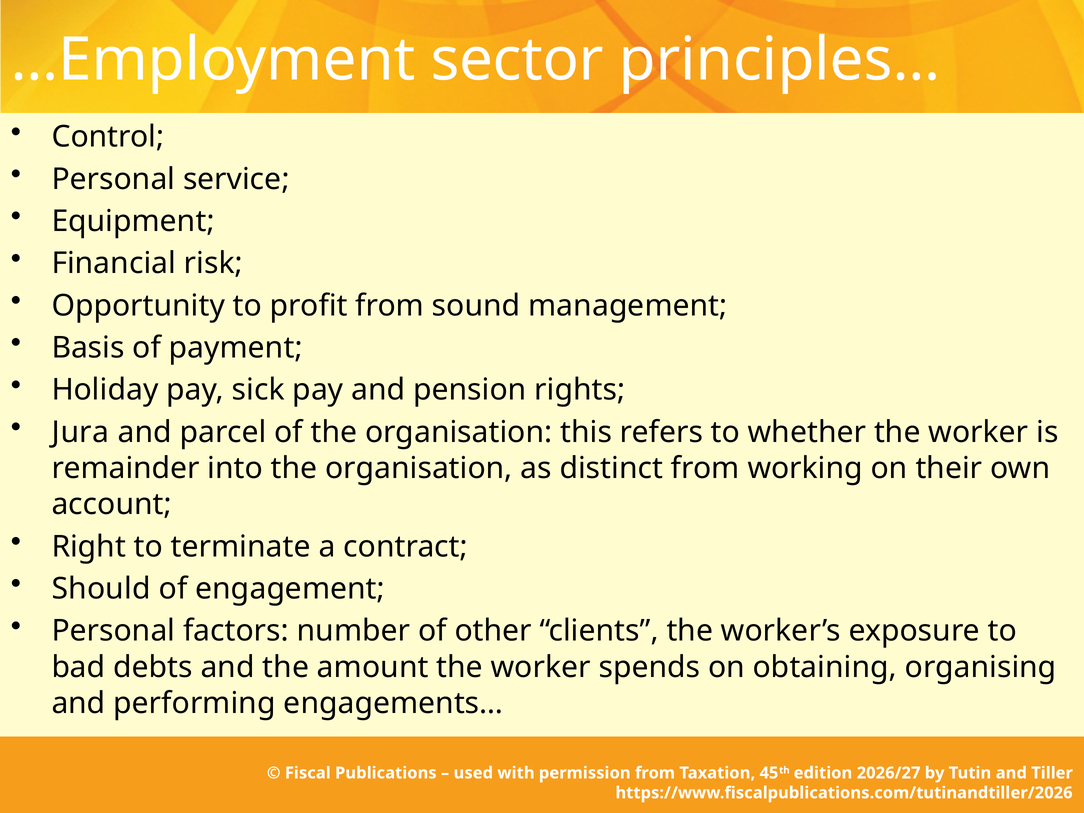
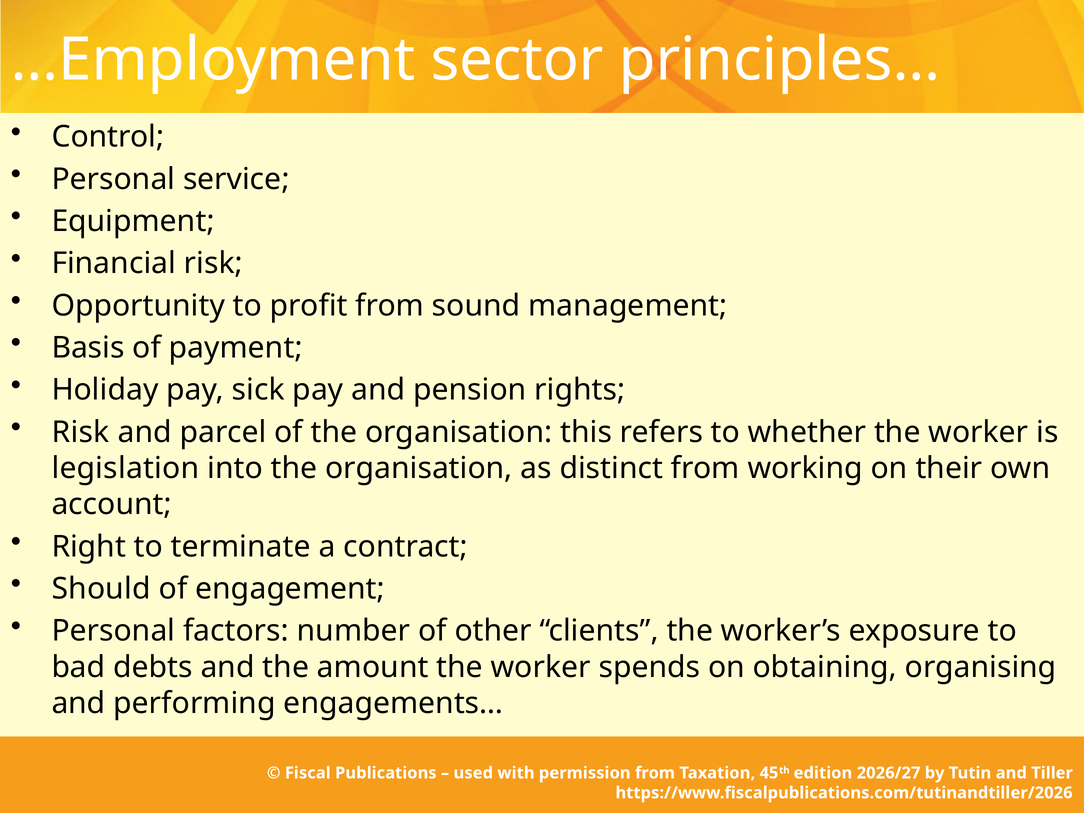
Jura: Jura -> Risk (81, 432)
remainder: remainder -> legislation (125, 468)
